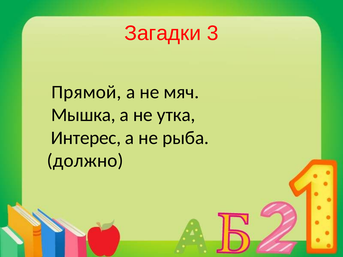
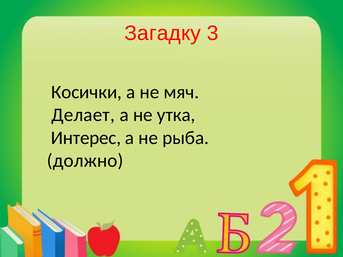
Загадки: Загадки -> Загадку (163, 33)
Прямой: Прямой -> Косички (87, 92)
Мышка: Мышка -> Делает (83, 115)
